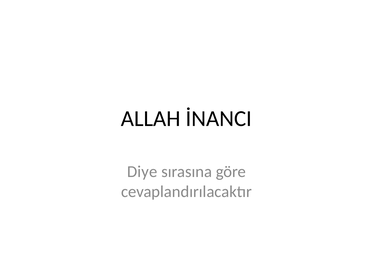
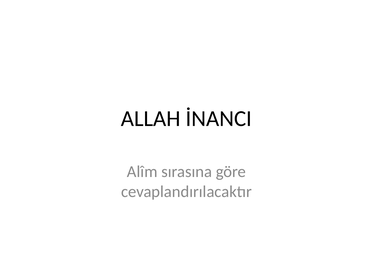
Diye: Diye -> Alîm (142, 171)
